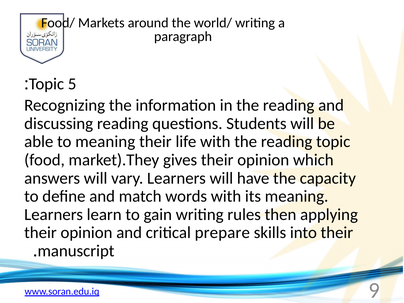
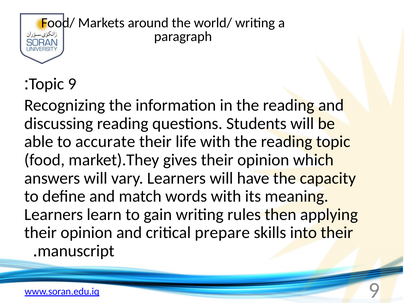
Topic 5: 5 -> 9 (72, 84)
to meaning: meaning -> accurate (105, 142)
